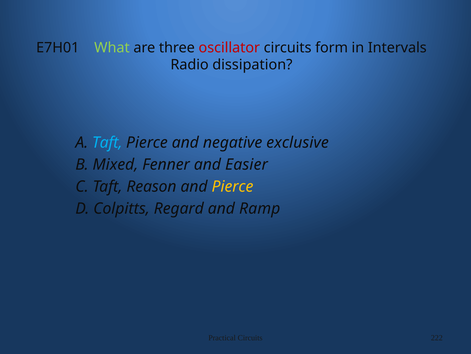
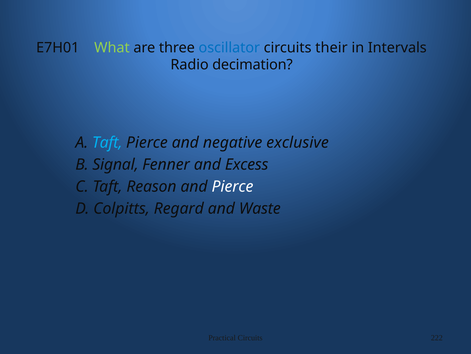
oscillator colour: red -> blue (229, 47)
form: form -> their (331, 47)
dissipation: dissipation -> decimation (253, 65)
Mixed: Mixed -> Signal (115, 164)
Easier: Easier -> Excess (247, 164)
Pierce colour: yellow -> white (233, 186)
Ramp: Ramp -> Waste (260, 208)
